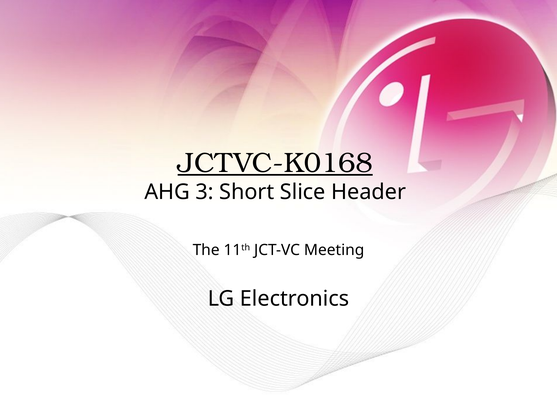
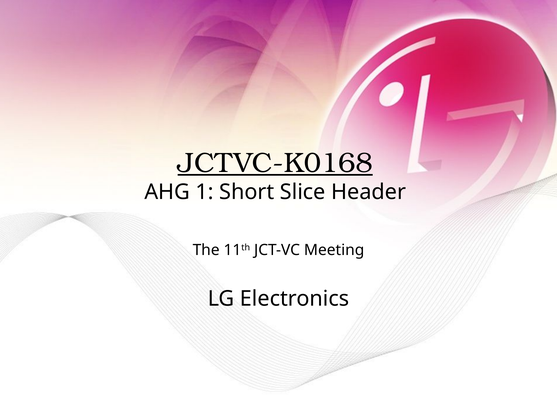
3: 3 -> 1 (205, 192)
